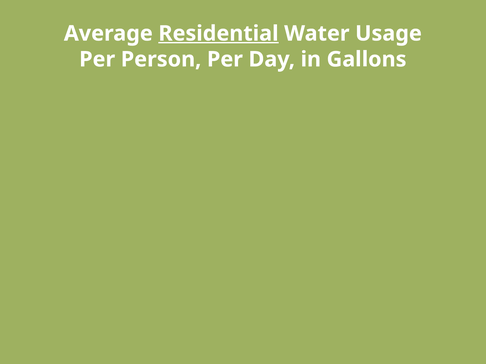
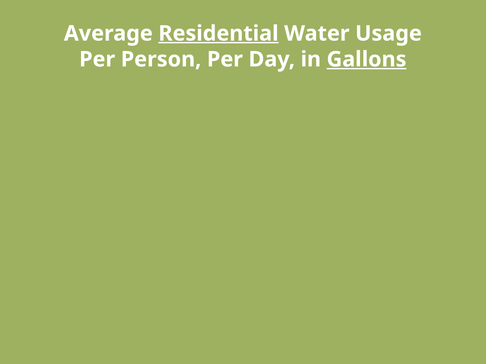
Gallons underline: none -> present (367, 59)
